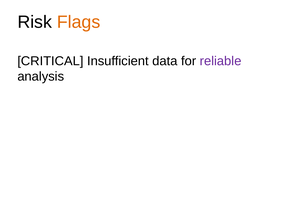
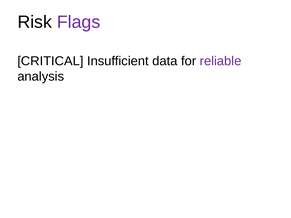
Flags colour: orange -> purple (79, 22)
